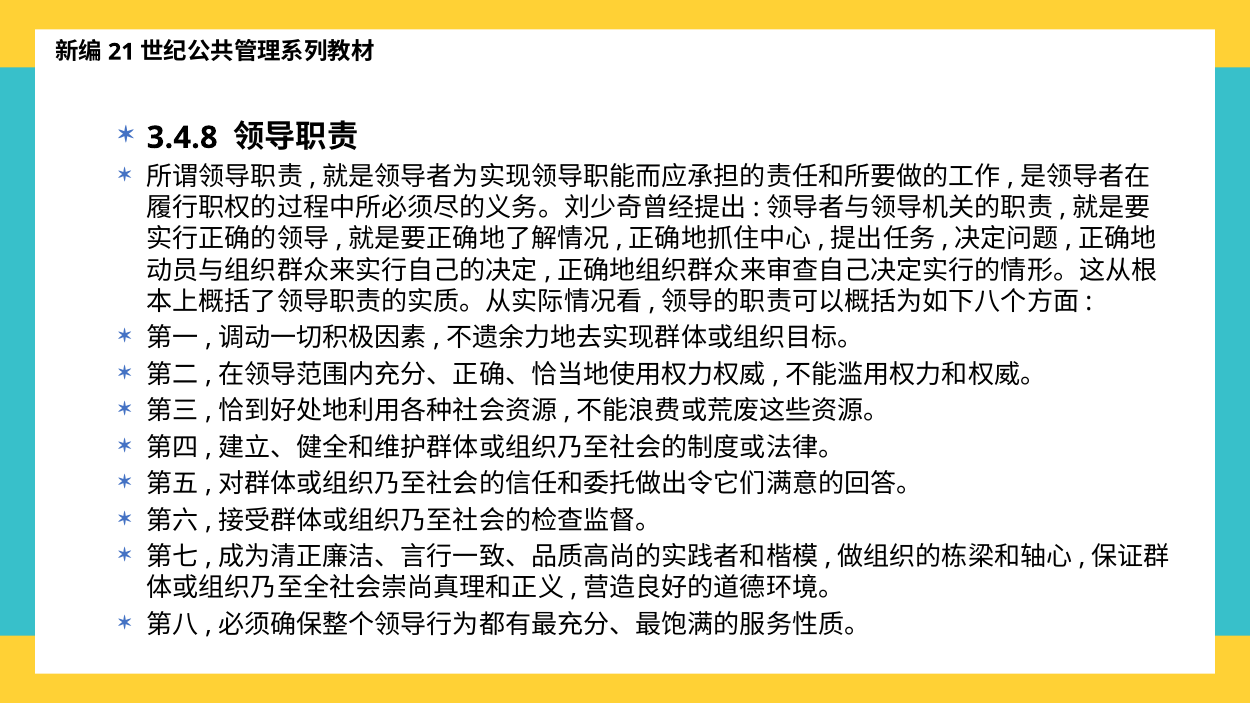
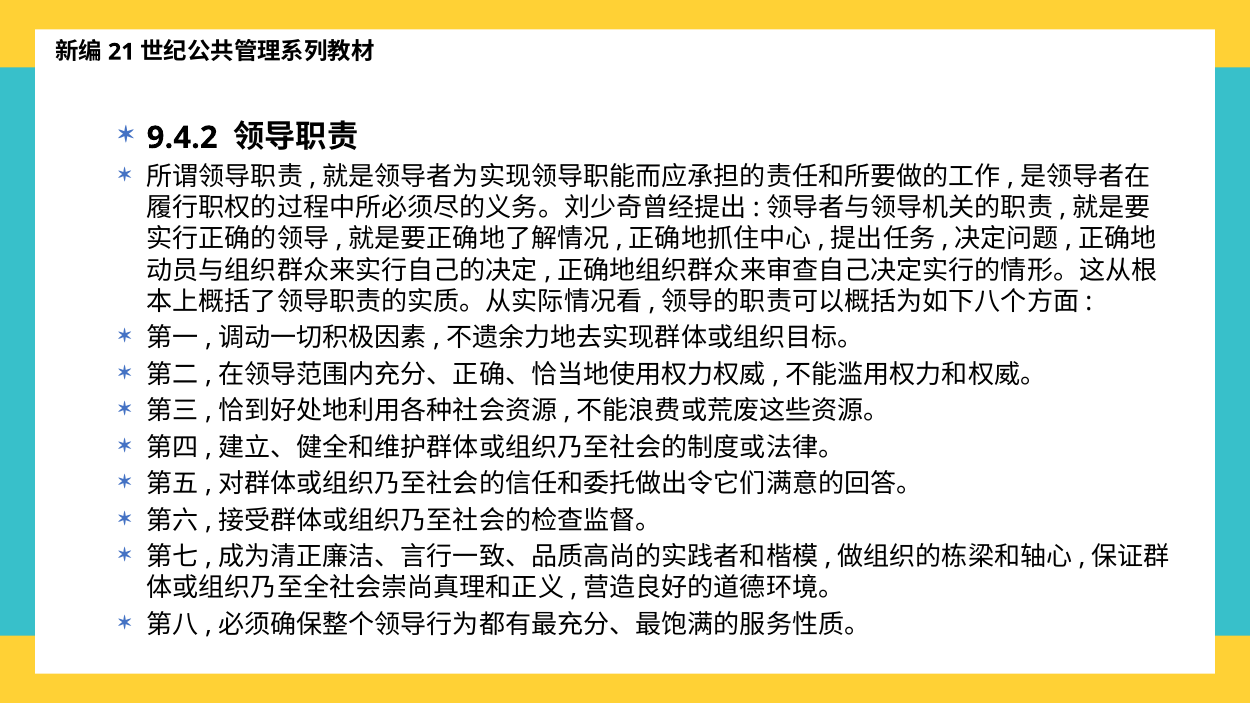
3.4.8: 3.4.8 -> 9.4.2 (182, 138)
